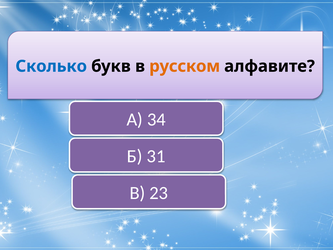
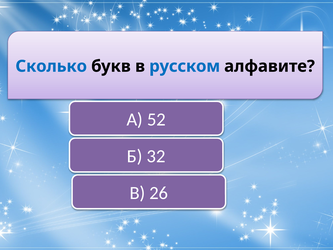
русском colour: orange -> blue (185, 66)
34: 34 -> 52 (156, 119)
31: 31 -> 32 (156, 156)
23: 23 -> 26 (159, 193)
